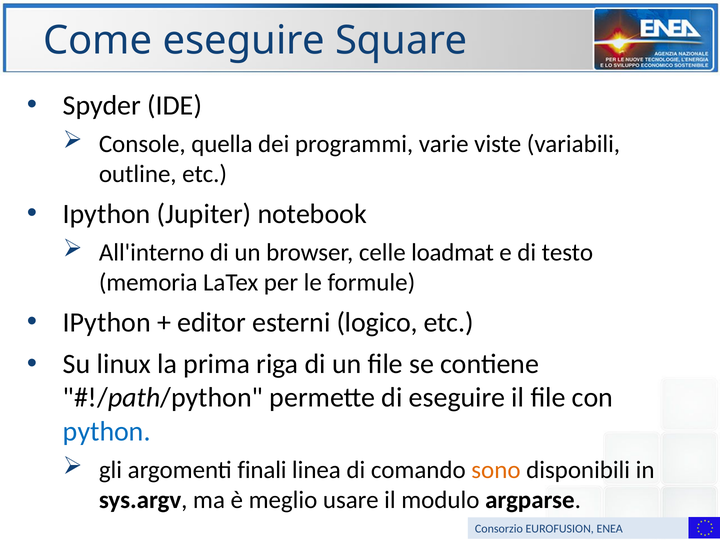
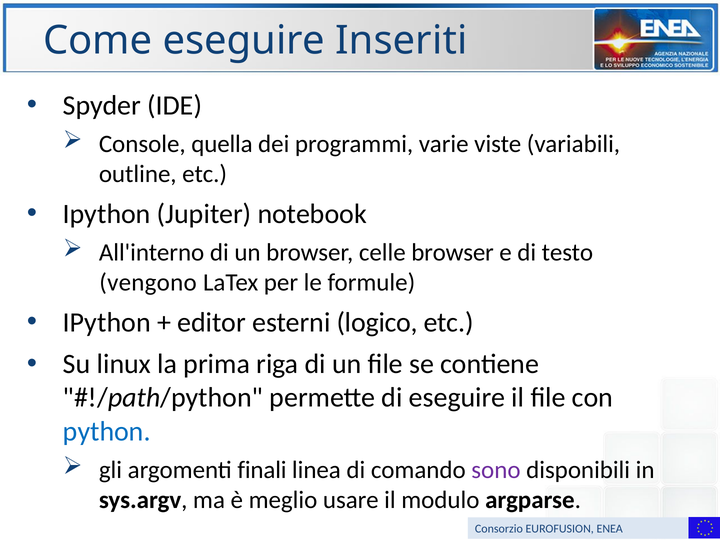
Square: Square -> Inseriti (401, 41)
celle loadmat: loadmat -> browser (453, 253)
memoria: memoria -> vengono (148, 283)
sono colour: orange -> purple (496, 470)
